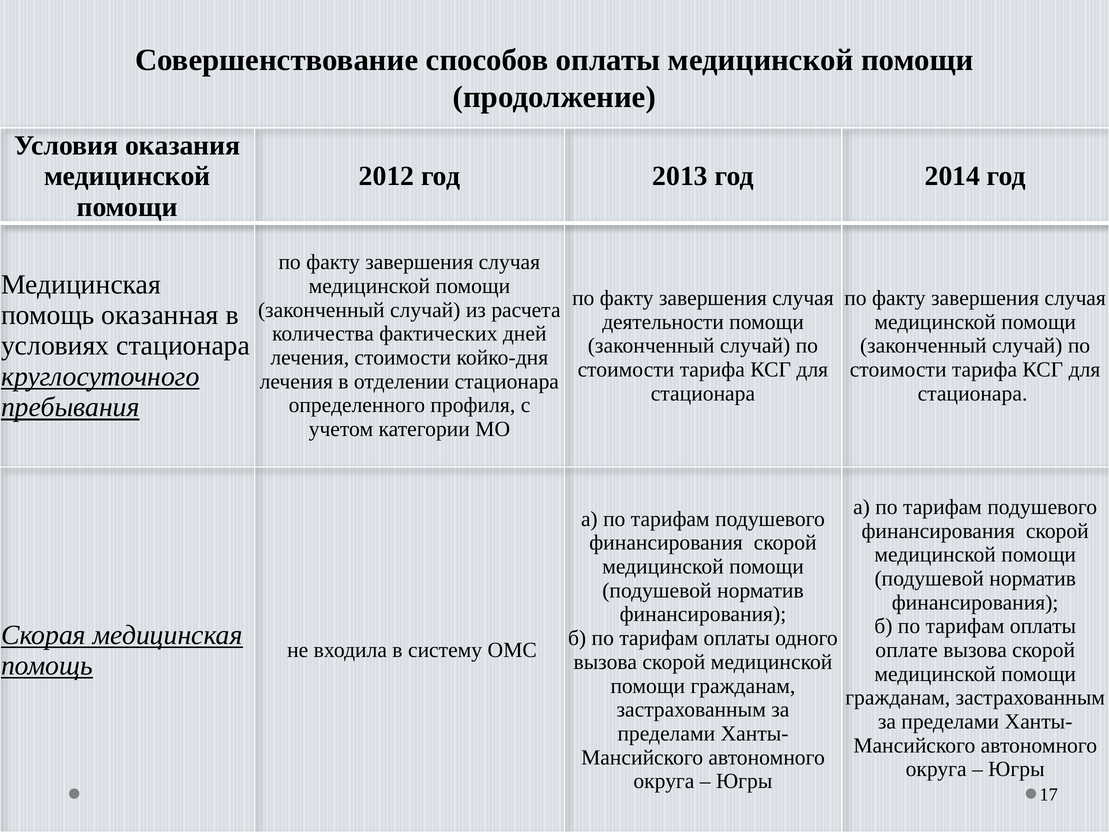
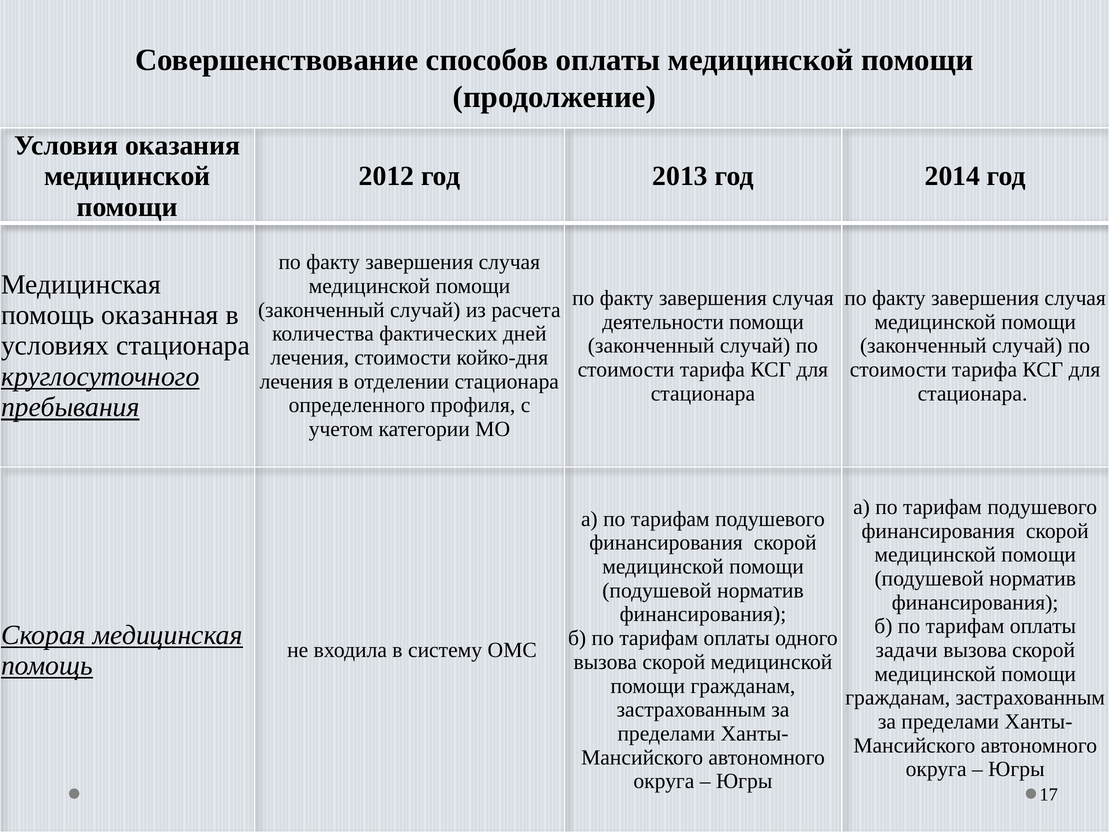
оплате: оплате -> задачи (906, 650)
